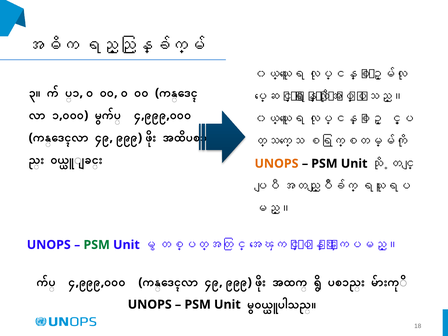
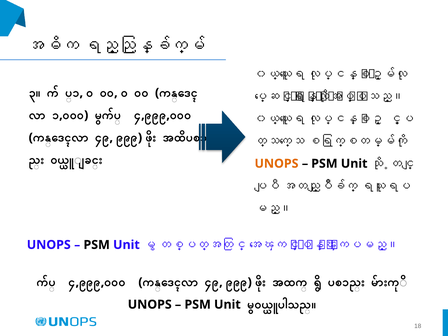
PSM colour: green -> black (97, 245)
